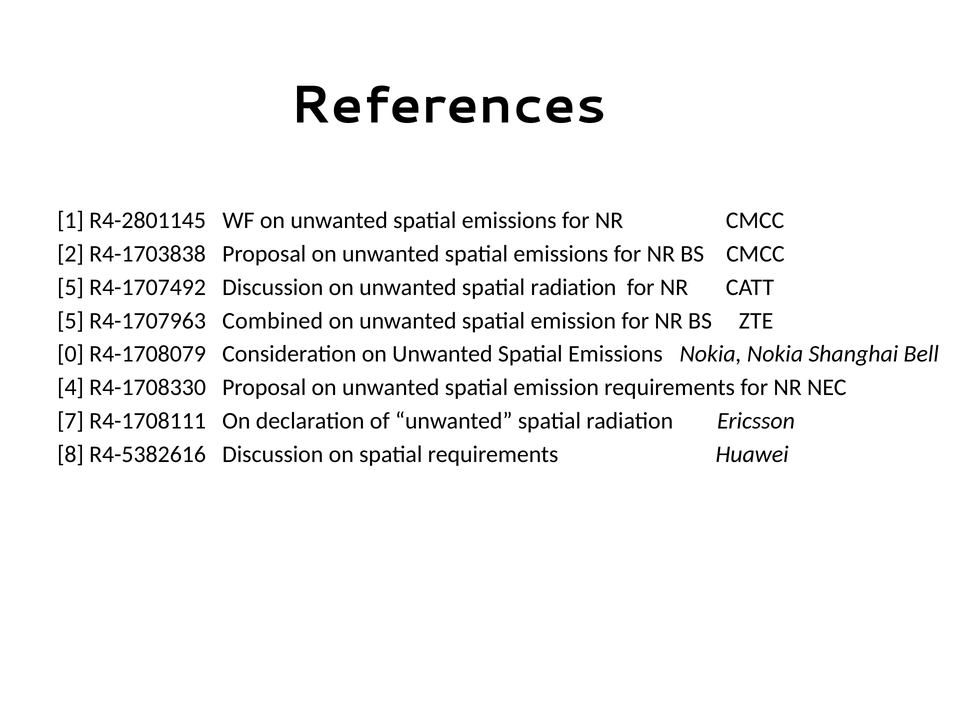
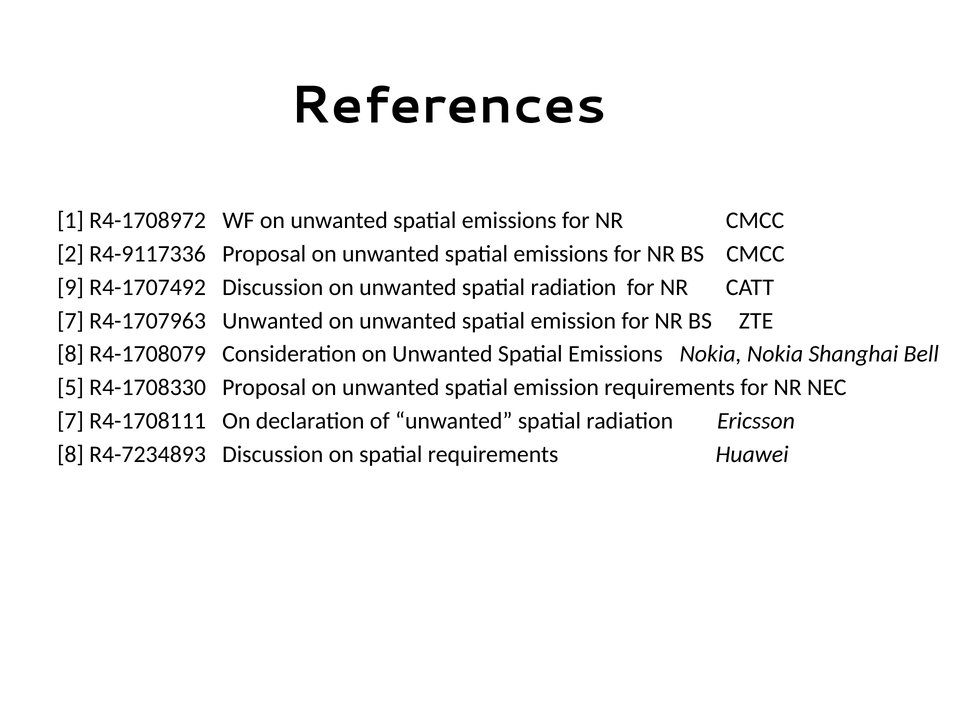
R4-2801145: R4-2801145 -> R4-1708972 (148, 221)
R4-1703838: R4-1703838 -> R4-9117336 (148, 254)
5: 5 -> 9 (71, 288)
5: 5 -> 7 (71, 321)
R4-1707963 Combined: Combined -> Unwanted (273, 321)
0: 0 -> 8 (71, 354)
4: 4 -> 5 (71, 388)
R4-5382616: R4-5382616 -> R4-7234893 (148, 454)
